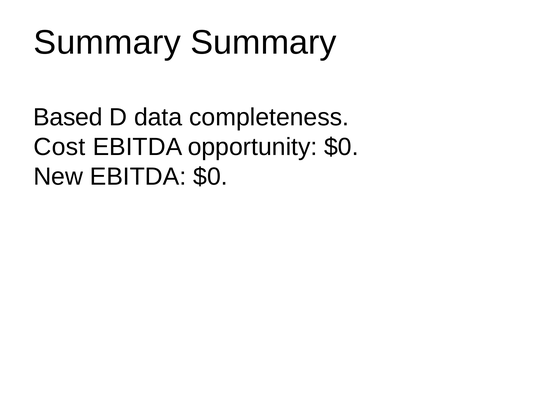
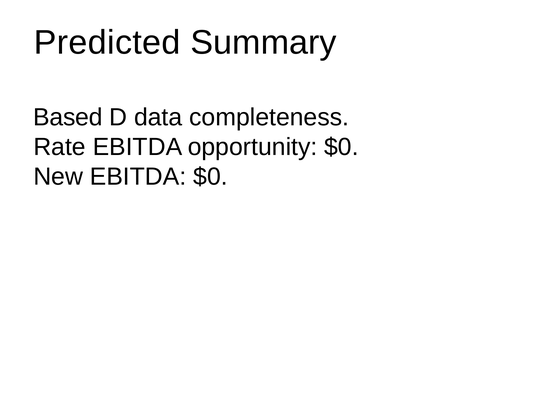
Summary: Summary -> Predicted (107, 42)
Cost: Cost -> Rate (60, 147)
